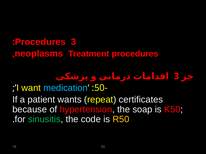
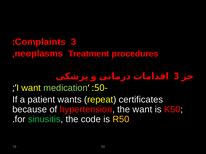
Procedures: Procedures -> Complaints (40, 42)
medication colour: light blue -> light green (66, 88)
the soap: soap -> want (142, 110)
